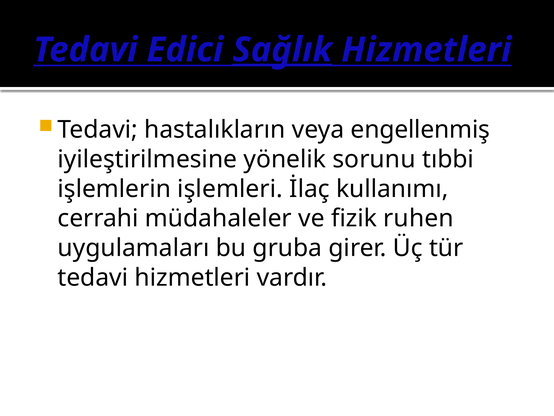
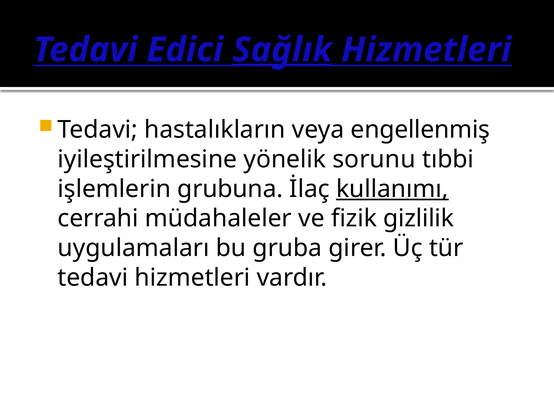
işlemleri: işlemleri -> grubuna (230, 189)
kullanımı underline: none -> present (392, 189)
ruhen: ruhen -> gizlilik (419, 218)
